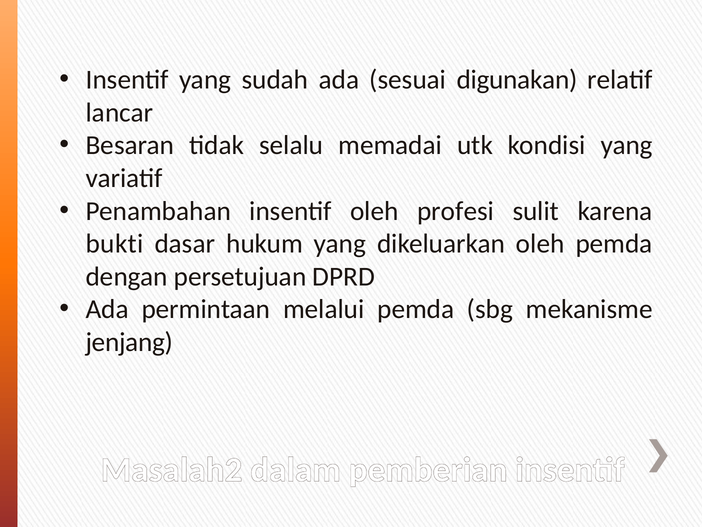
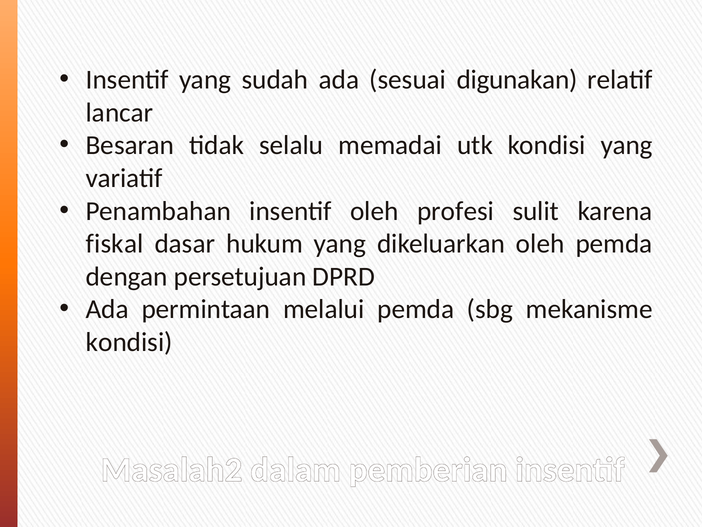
bukti: bukti -> fiskal (115, 244)
jenjang: jenjang -> kondisi (129, 342)
